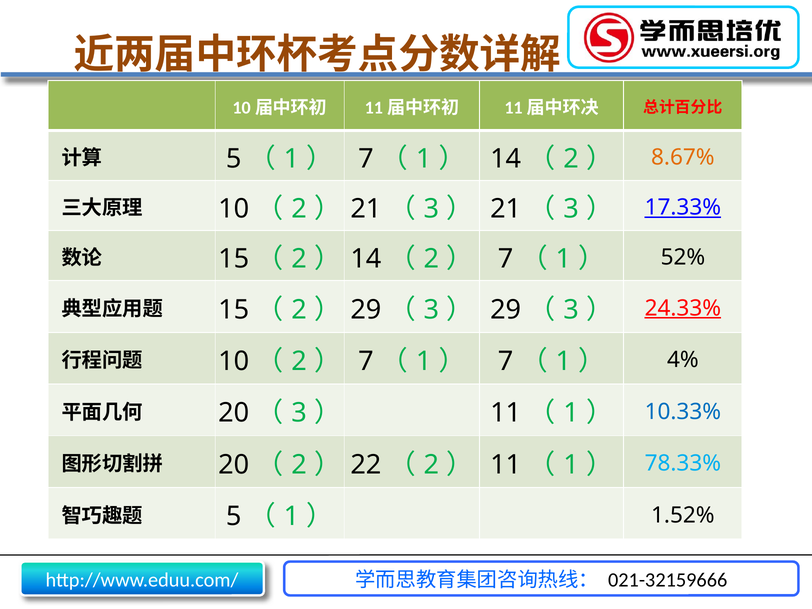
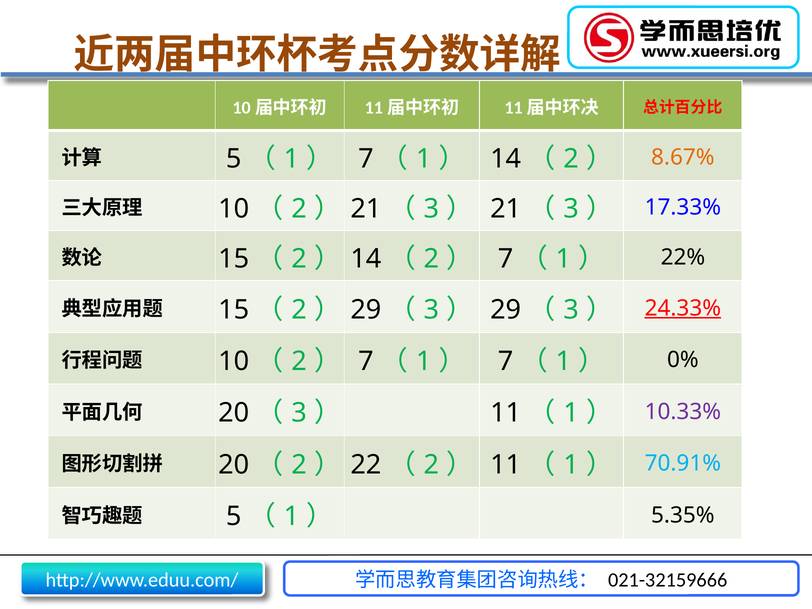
17.33% underline: present -> none (683, 207)
52%: 52% -> 22% (683, 257)
4%: 4% -> 0% (683, 360)
10.33% colour: blue -> purple (683, 412)
78.33%: 78.33% -> 70.91% (683, 463)
1.52%: 1.52% -> 5.35% (683, 515)
